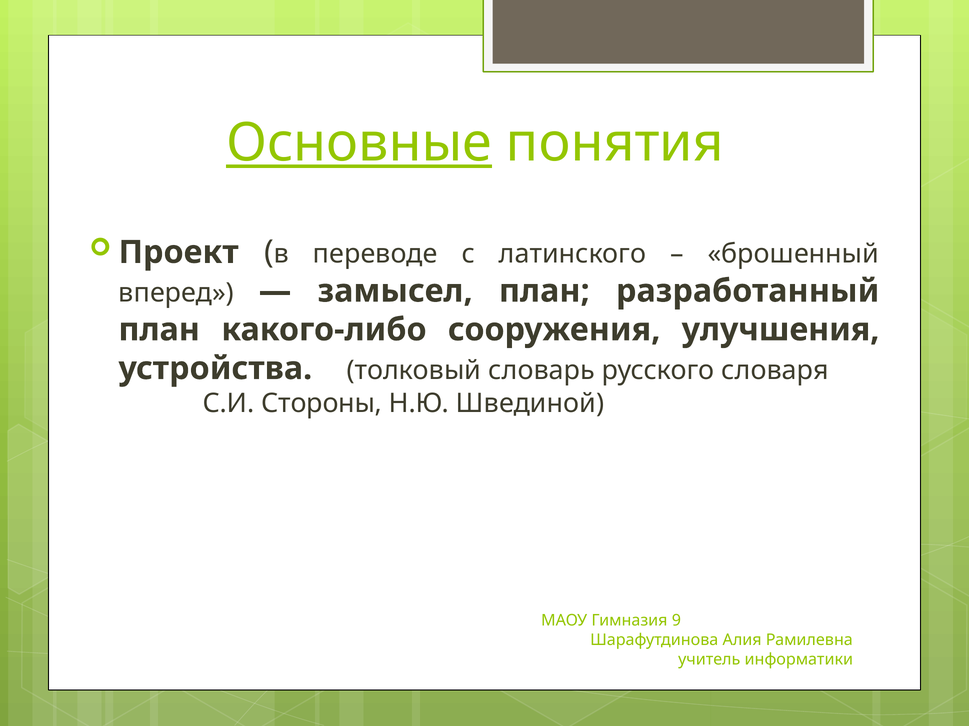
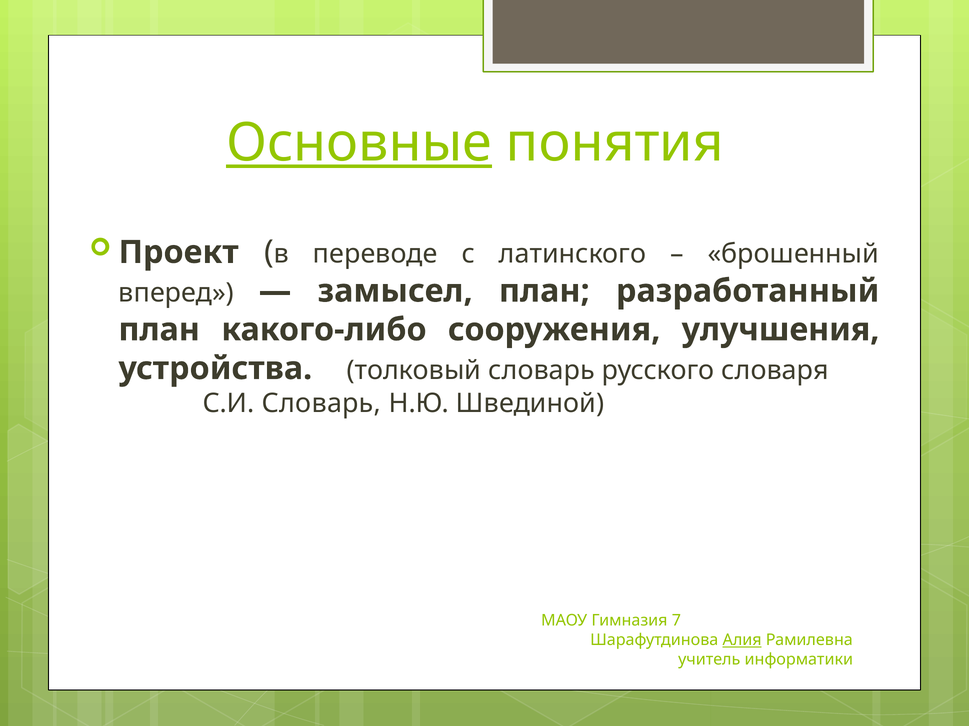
С.И Стороны: Стороны -> Словарь (321, 404)
9: 9 -> 7 (676, 621)
Алия underline: none -> present (742, 641)
